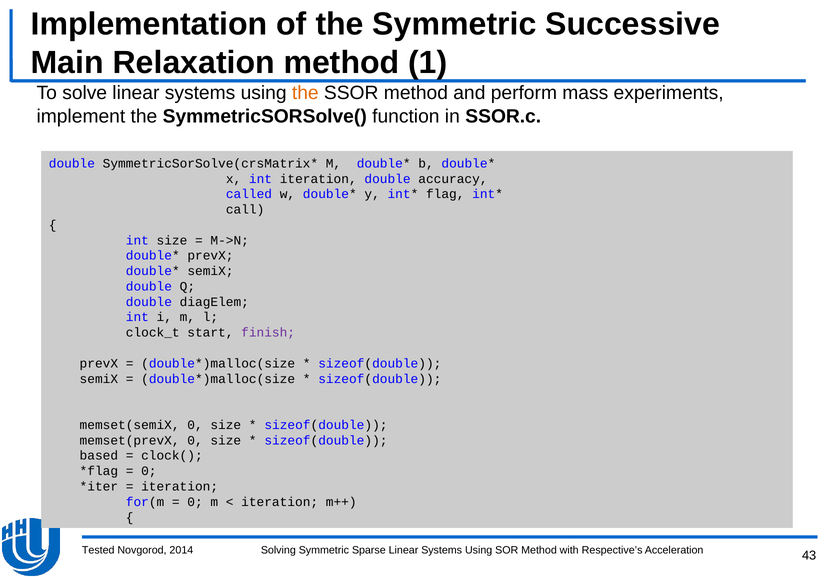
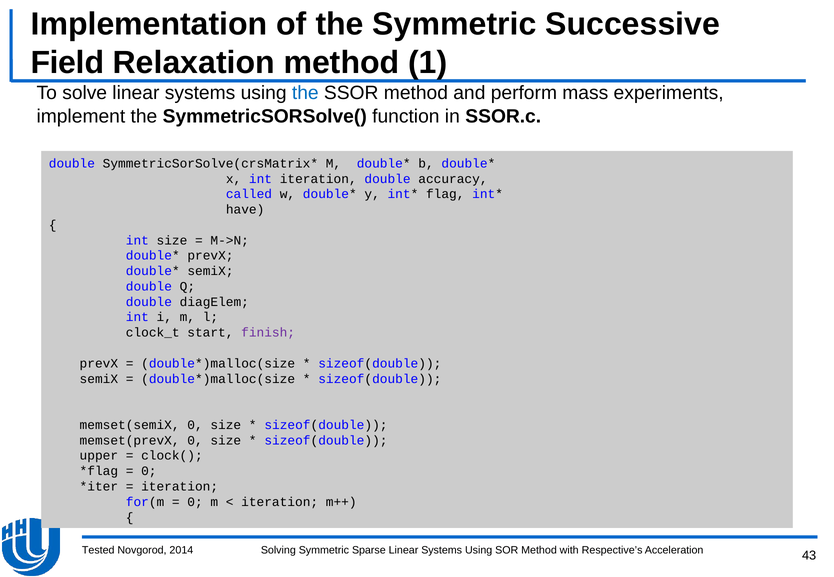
Main: Main -> Field (67, 63)
the colour: orange -> blue (305, 93)
call: call -> have (245, 210)
based: based -> upper (99, 456)
